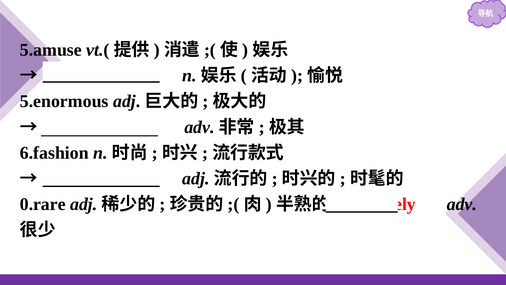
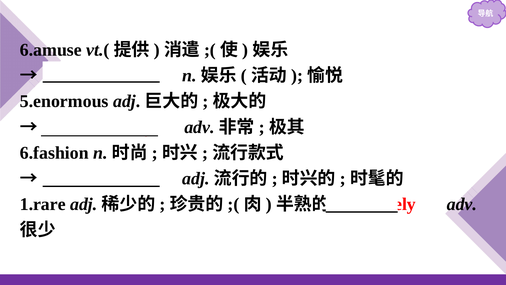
5.amuse: 5.amuse -> 6.amuse (51, 50)
0.rare: 0.rare -> 1.rare (43, 204)
